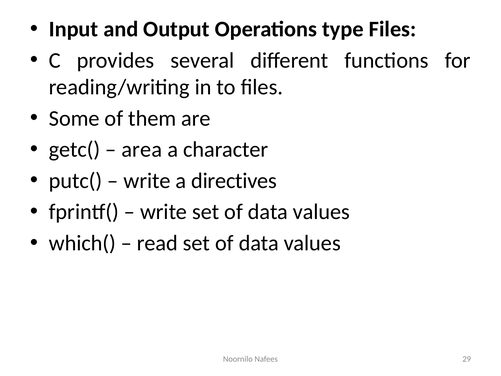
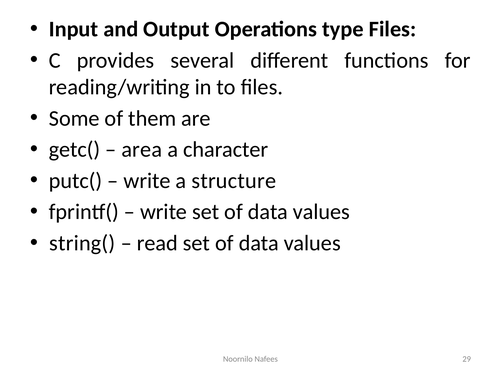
directives: directives -> structure (234, 181)
which(: which( -> string( (82, 243)
